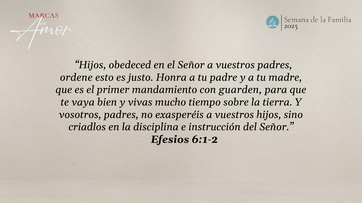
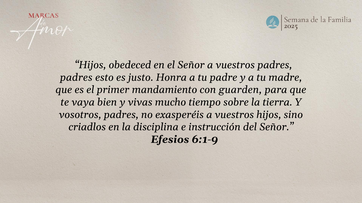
ordene: ordene -> padres (76, 78)
6:1-2: 6:1-2 -> 6:1-9 (205, 140)
